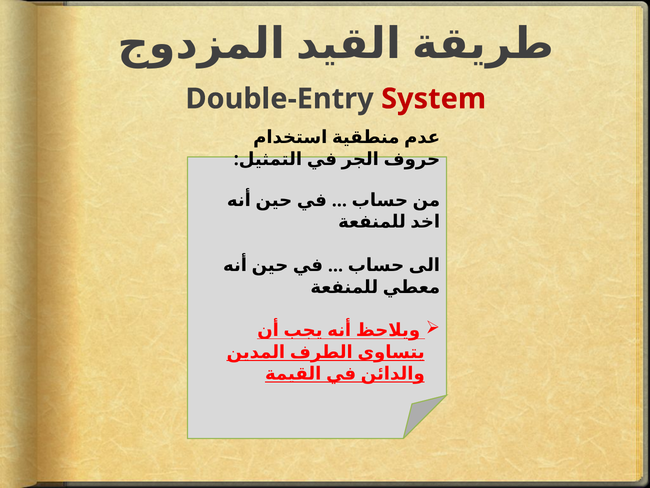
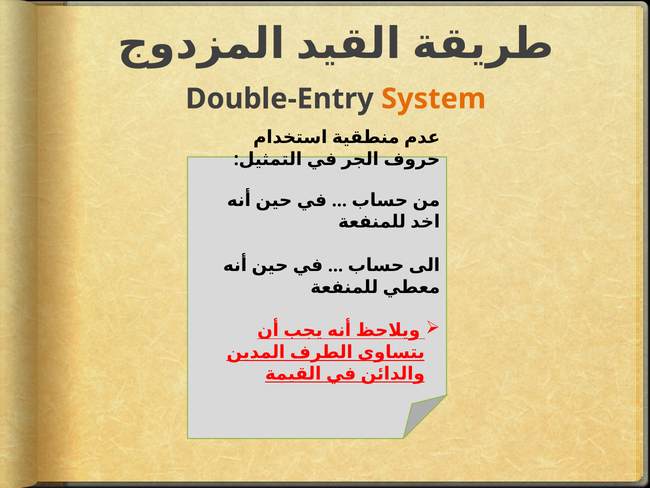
System colour: red -> orange (434, 99)
